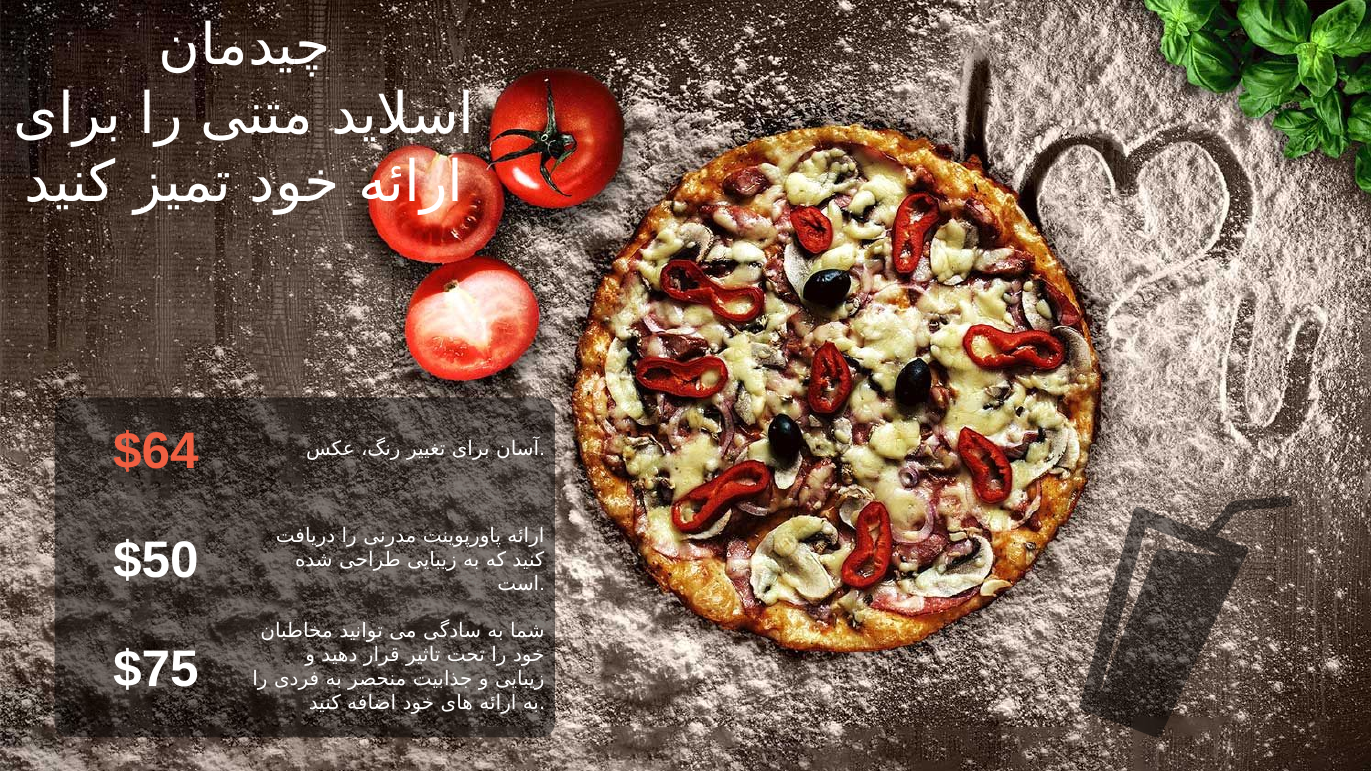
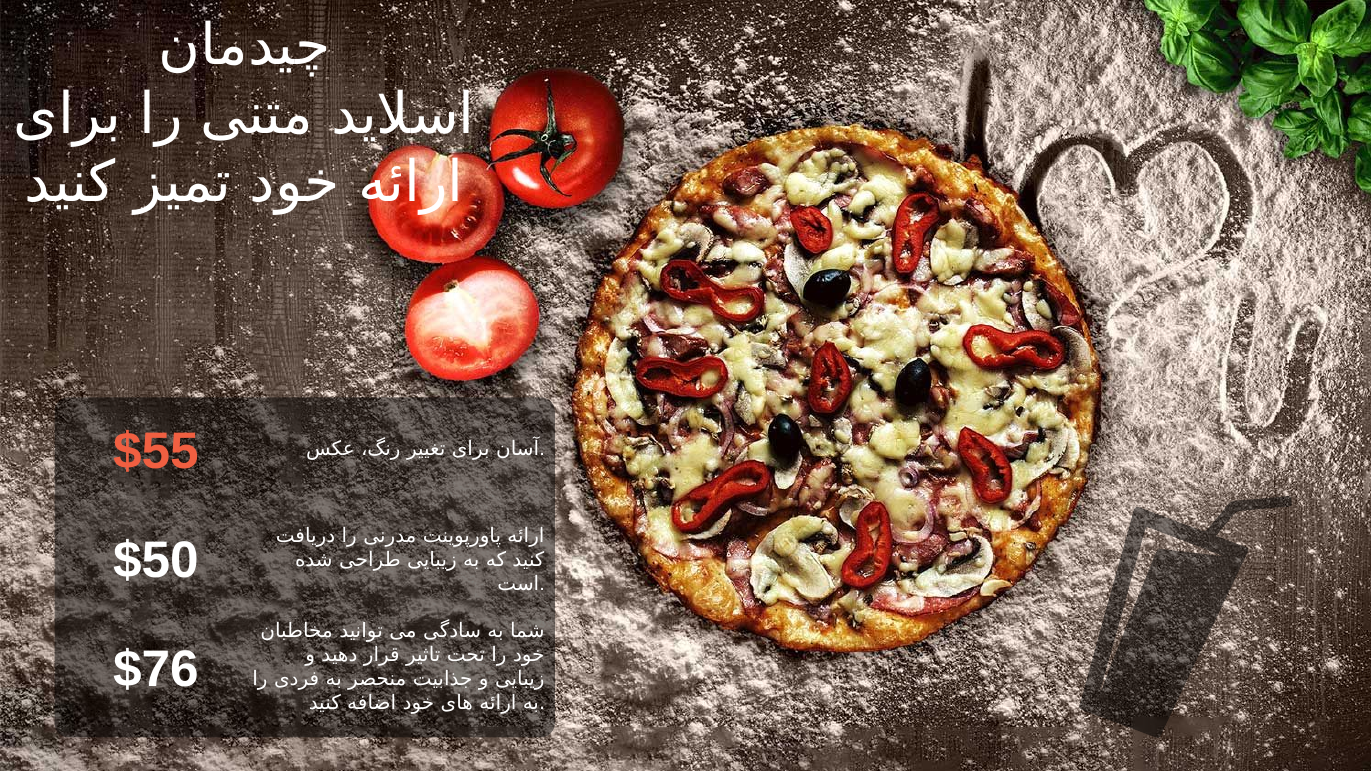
$64: $64 -> $55 (156, 452)
$75: $75 -> $76 (156, 670)
